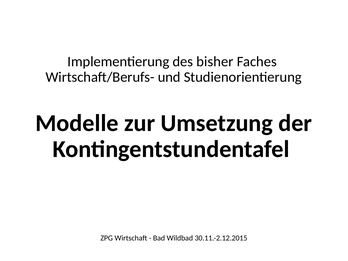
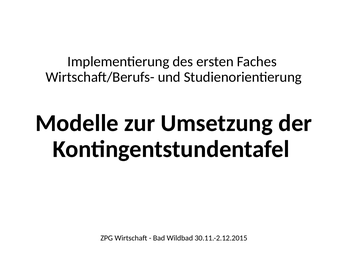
bisher: bisher -> ersten (215, 62)
